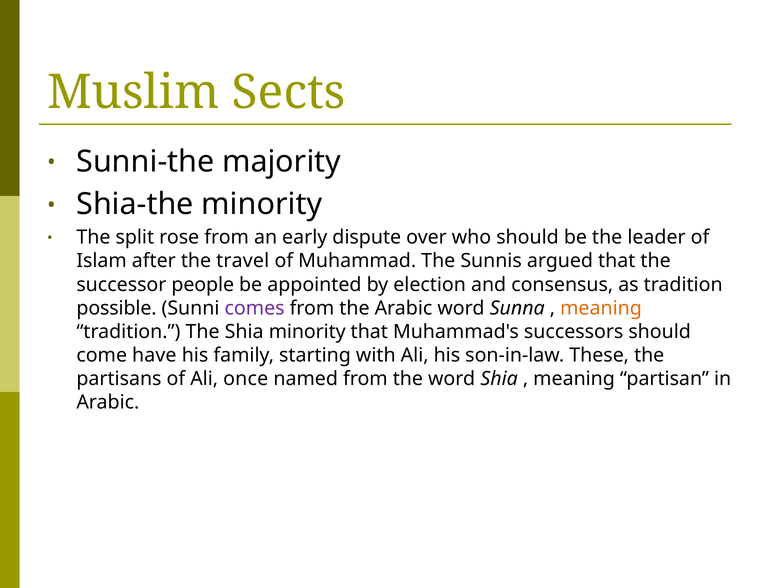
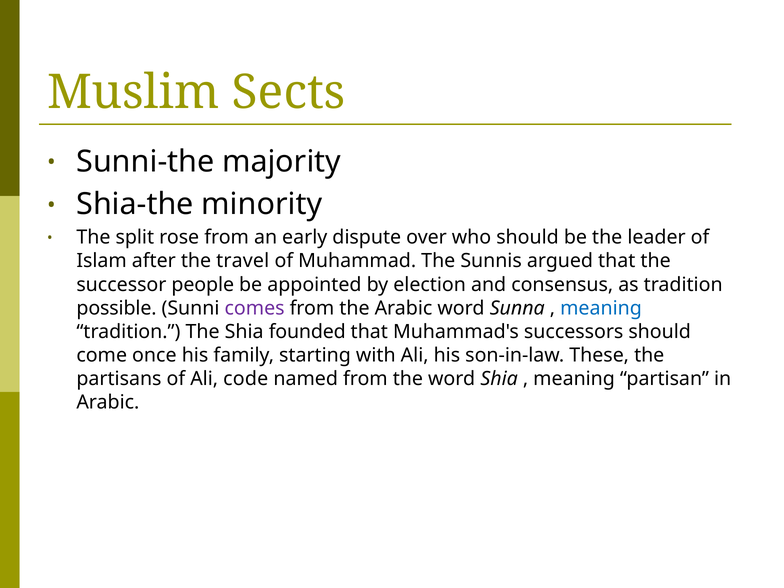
meaning colour: orange -> blue (601, 308)
Shia minority: minority -> founded (307, 332)
have: have -> once (154, 355)
once: once -> code (246, 379)
